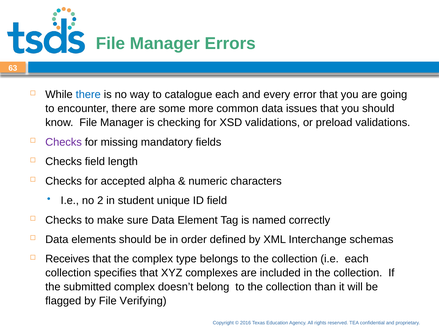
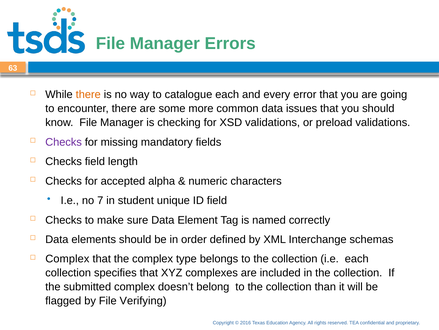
there colour: blue -> orange (88, 94)
2: 2 -> 7 (100, 200)
Receives: Receives -> Complex (67, 258)
